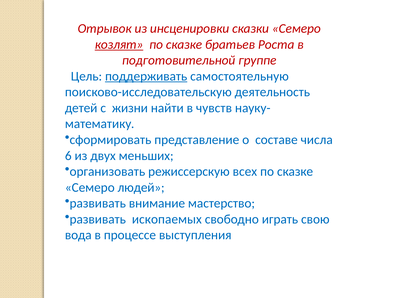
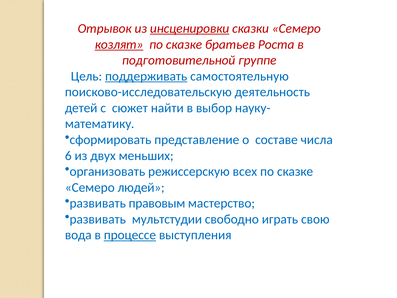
инсценировки underline: none -> present (190, 28)
жизни: жизни -> сюжет (130, 108)
чувств: чувств -> выбор (214, 108)
внимание: внимание -> правовым (157, 203)
ископаемых: ископаемых -> мультстудии (167, 219)
процессе underline: none -> present (130, 235)
